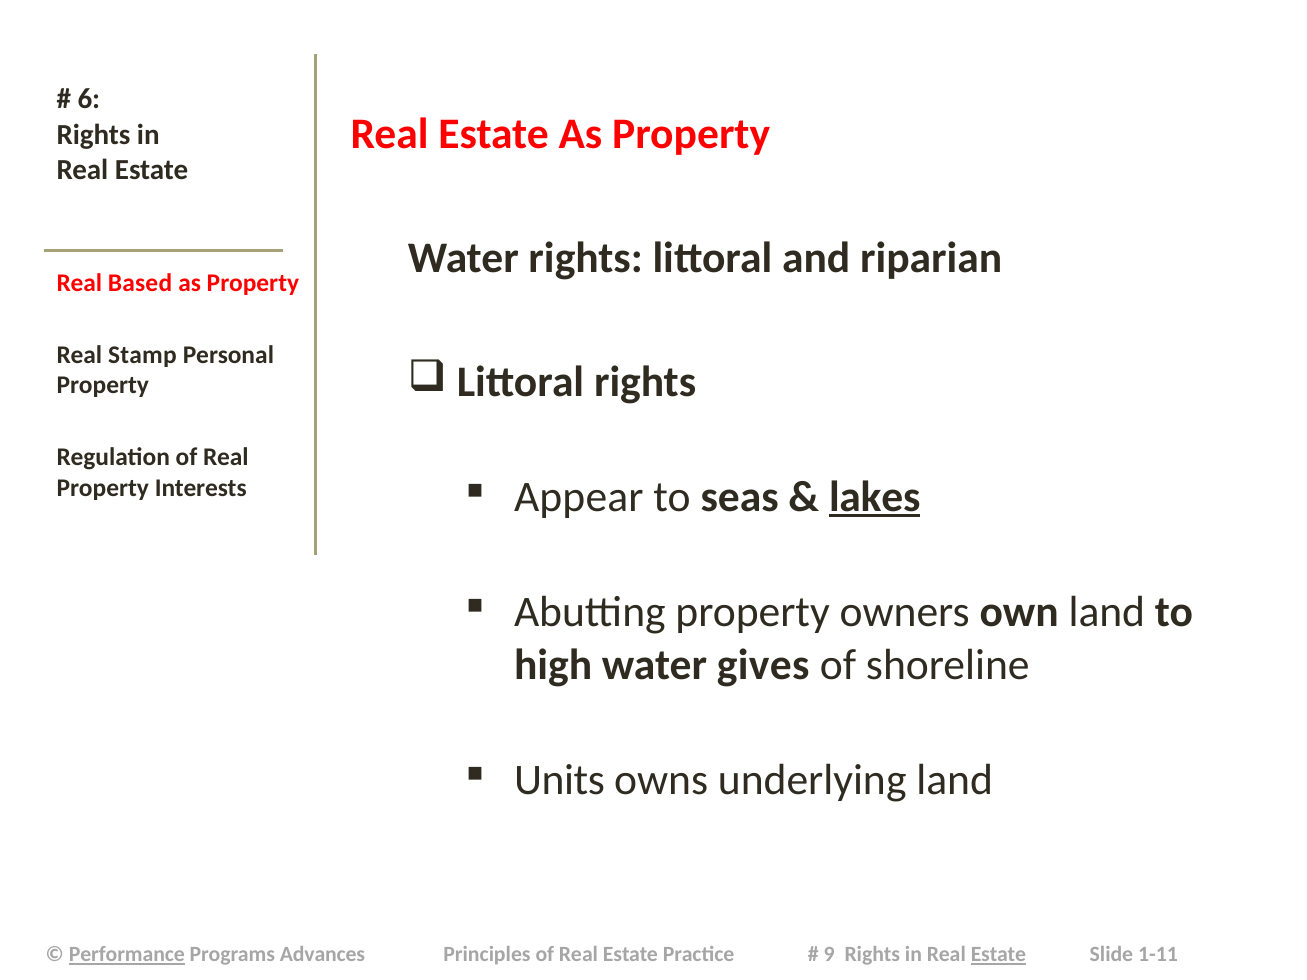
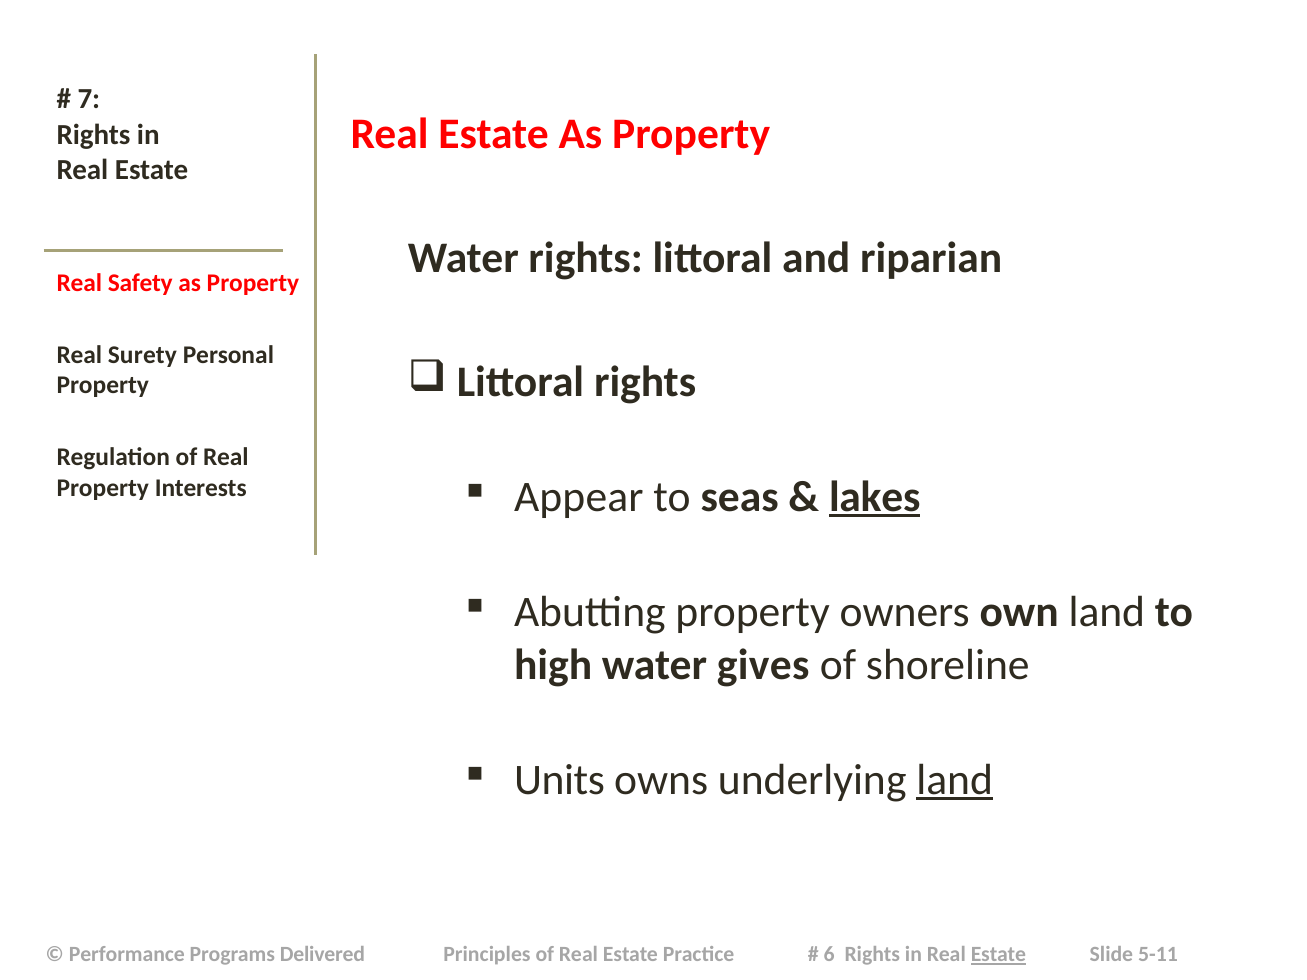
6: 6 -> 7 (89, 99)
Based: Based -> Safety (140, 283)
Stamp: Stamp -> Surety (142, 355)
land underline: none -> present (955, 780)
Performance underline: present -> none (127, 955)
Advances: Advances -> Delivered (322, 955)
9: 9 -> 6 (829, 955)
1-11: 1-11 -> 5-11 (1158, 955)
